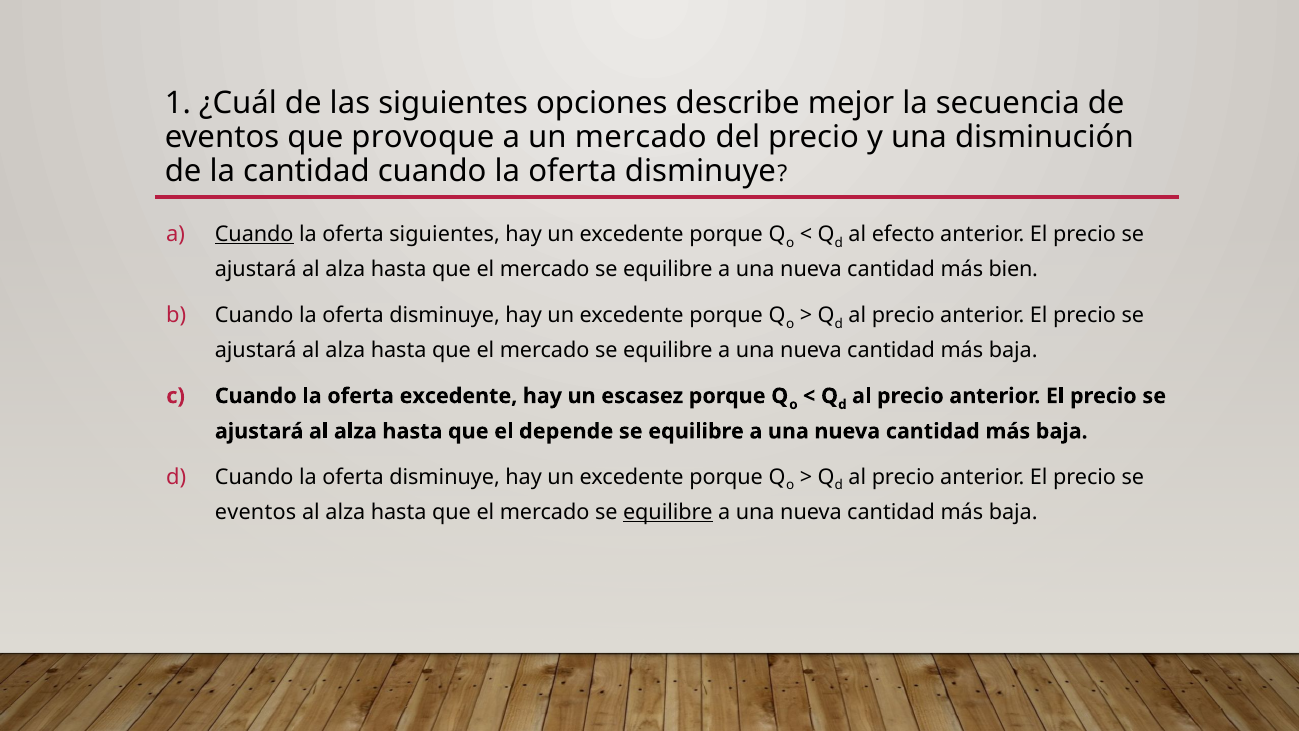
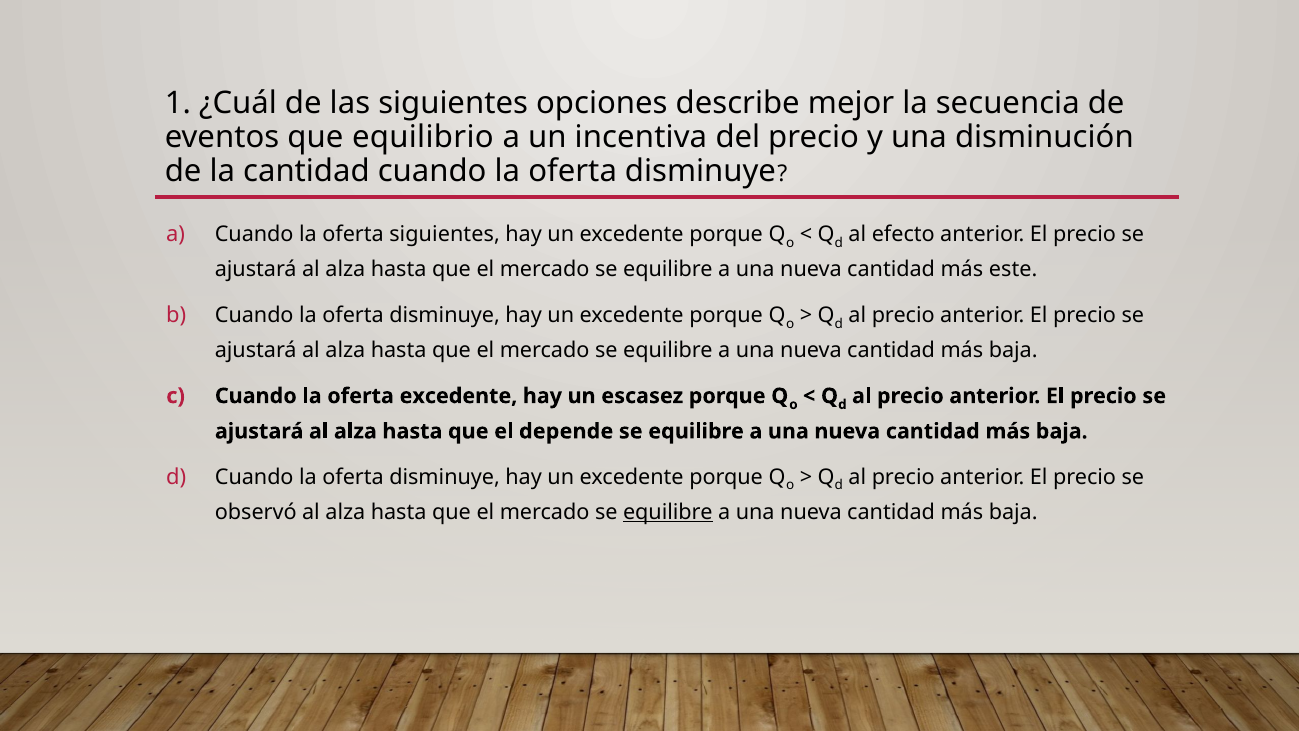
provoque: provoque -> equilibrio (423, 137)
un mercado: mercado -> incentiva (641, 137)
Cuando underline: present -> none (254, 234)
bien: bien -> este (1013, 269)
eventos: eventos -> observó (256, 512)
